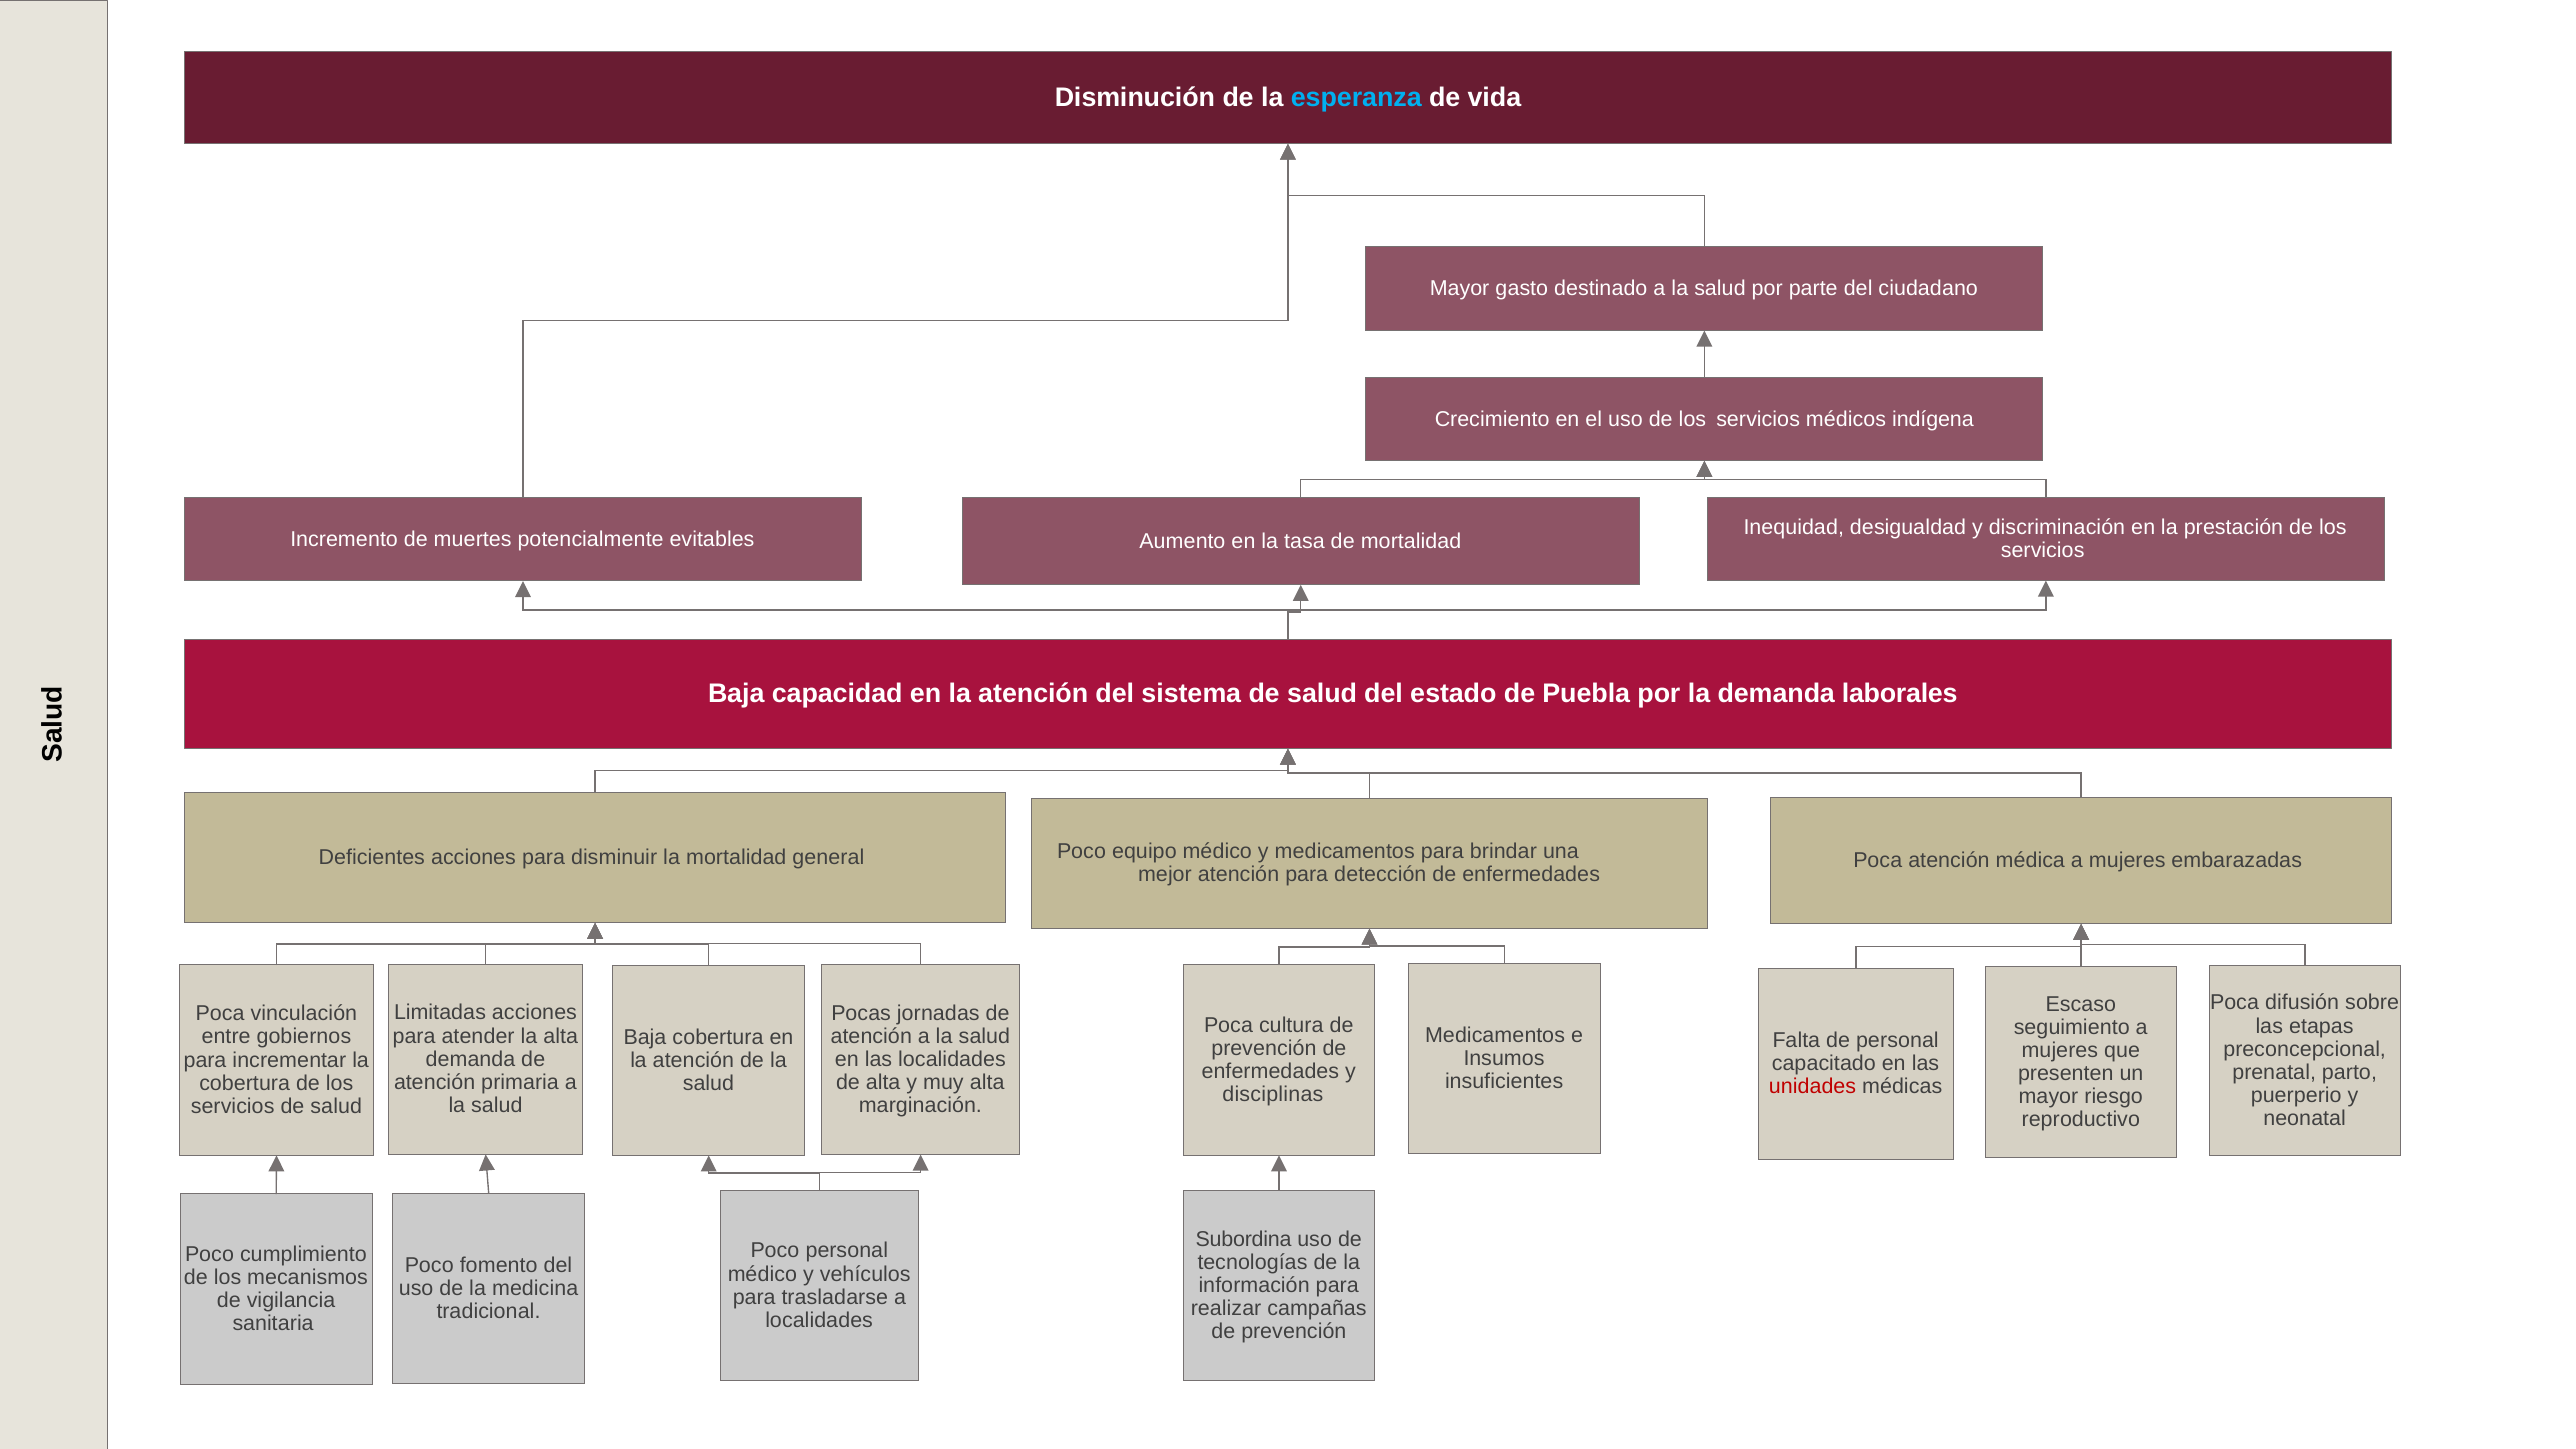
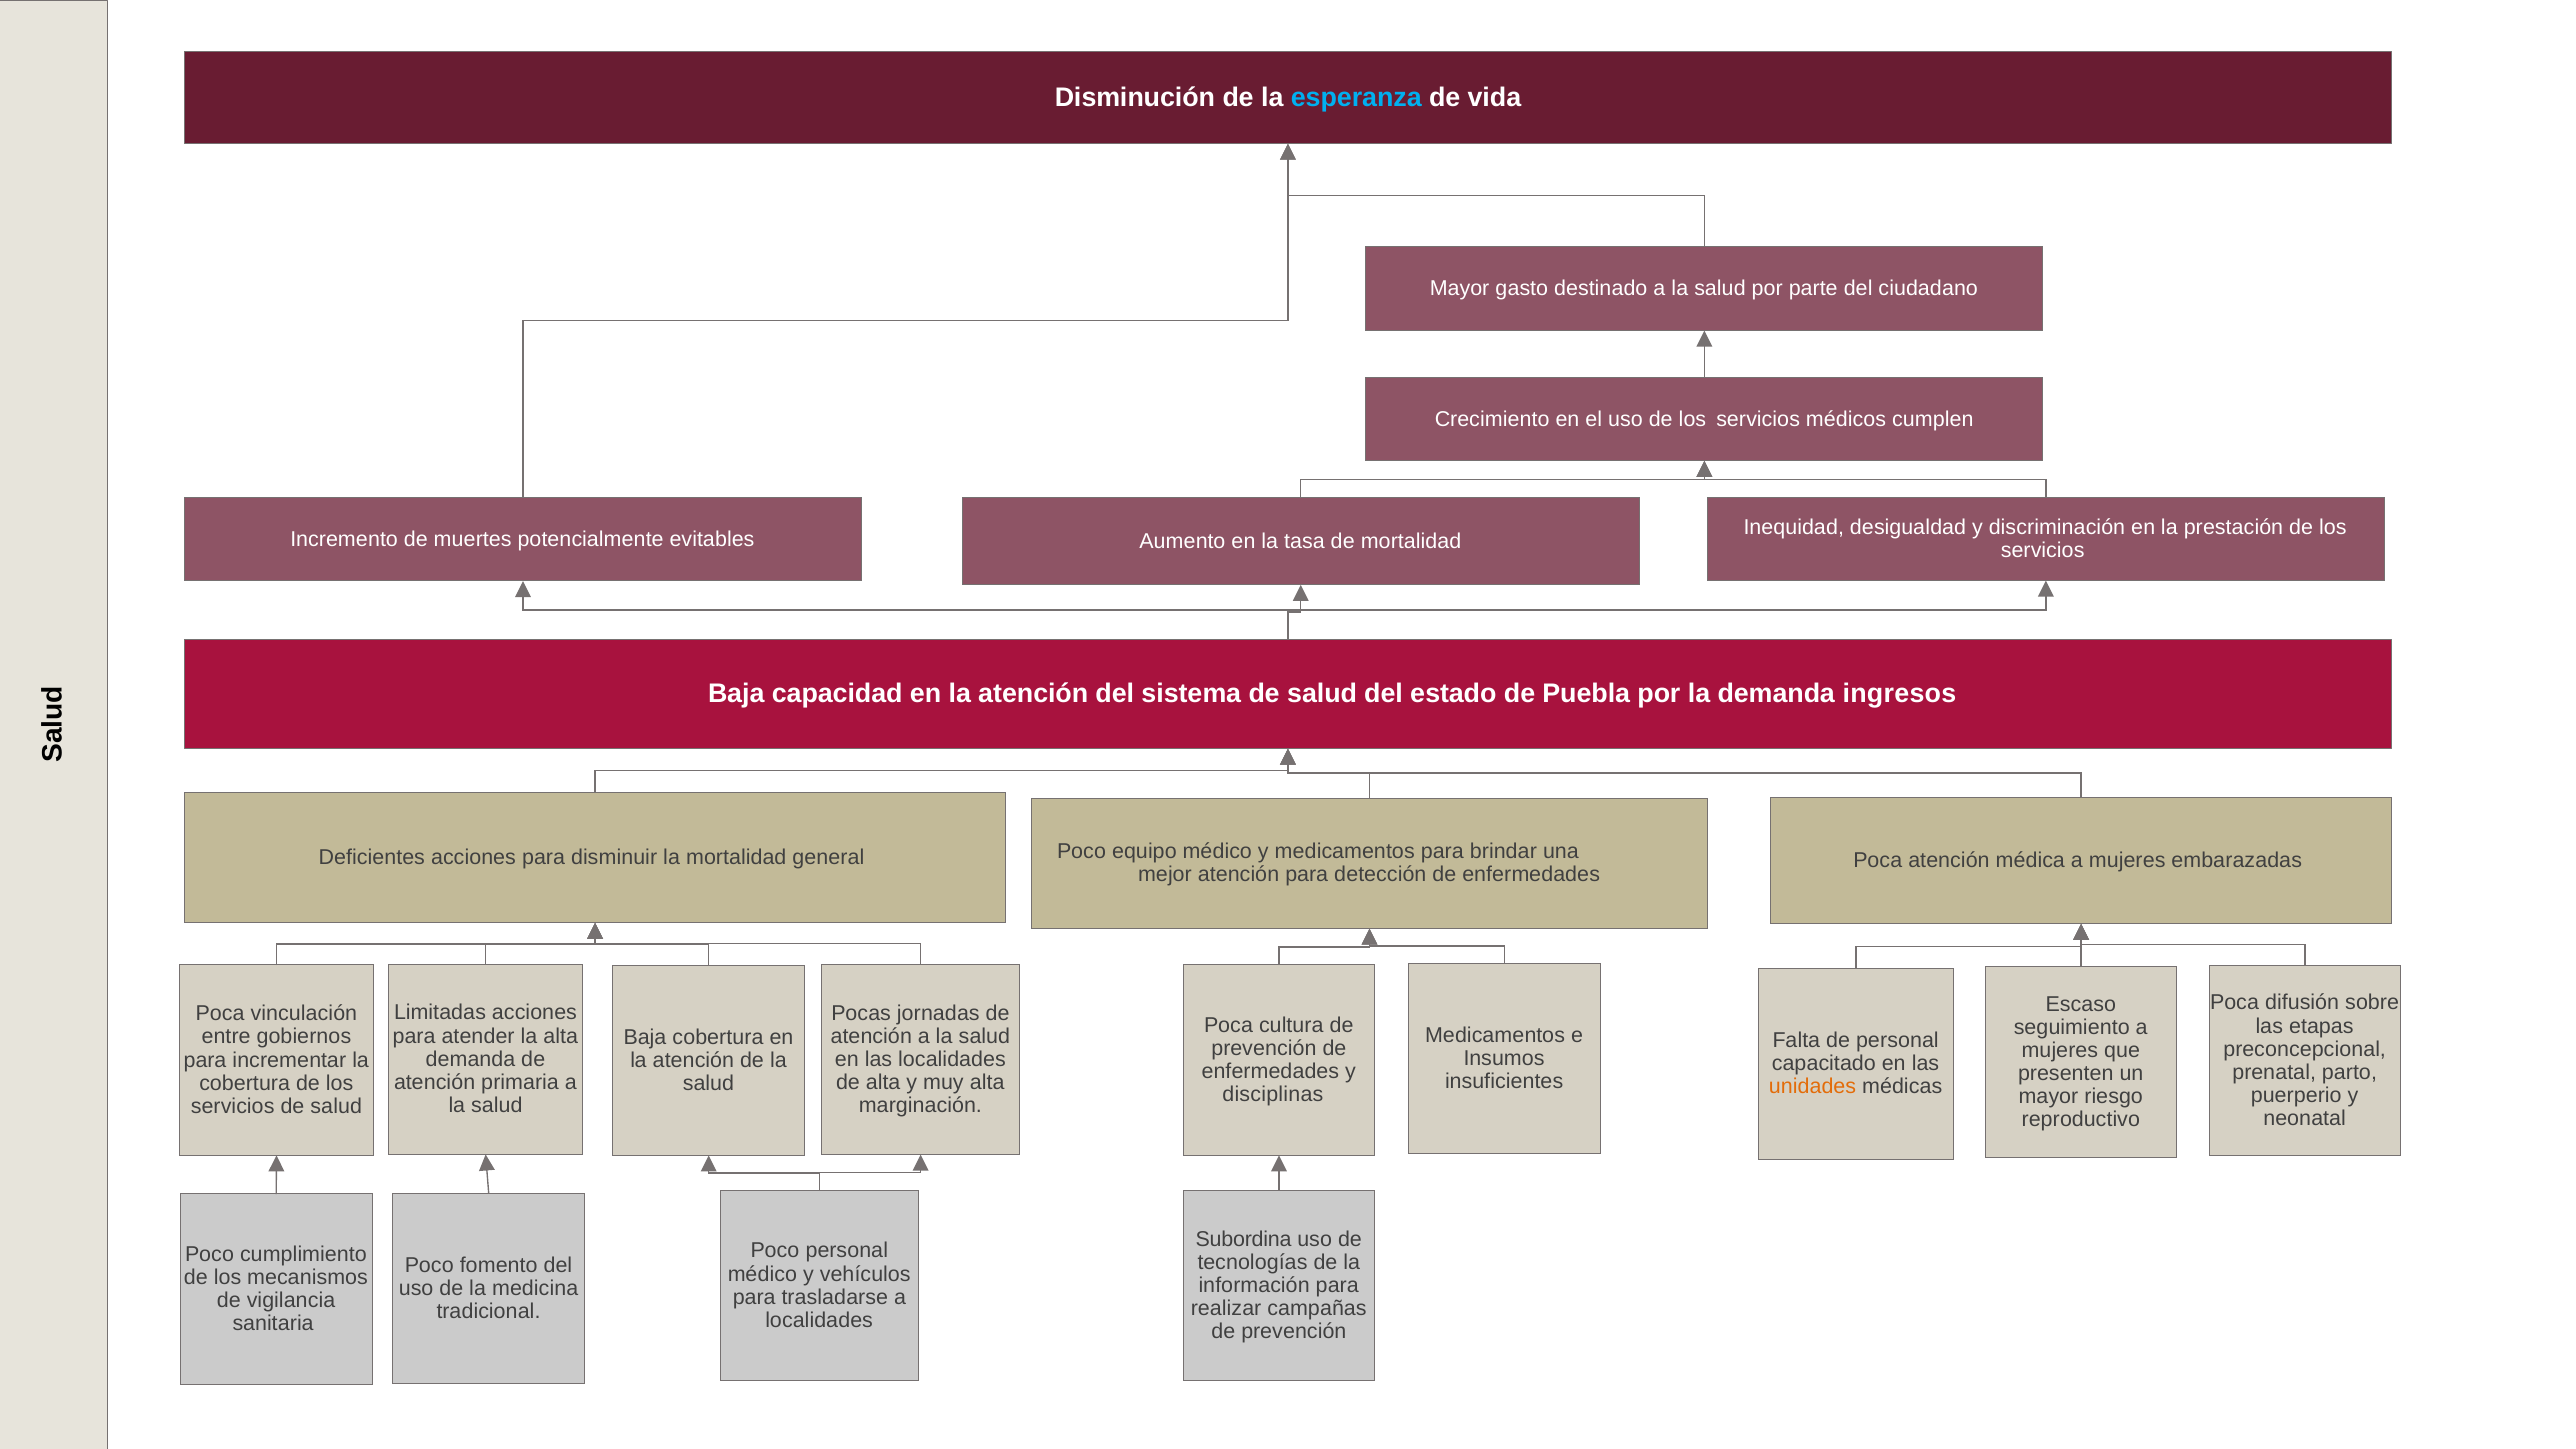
indígena: indígena -> cumplen (1933, 419)
laborales: laborales -> ingresos (1899, 694)
unidades colour: red -> orange (1813, 1087)
